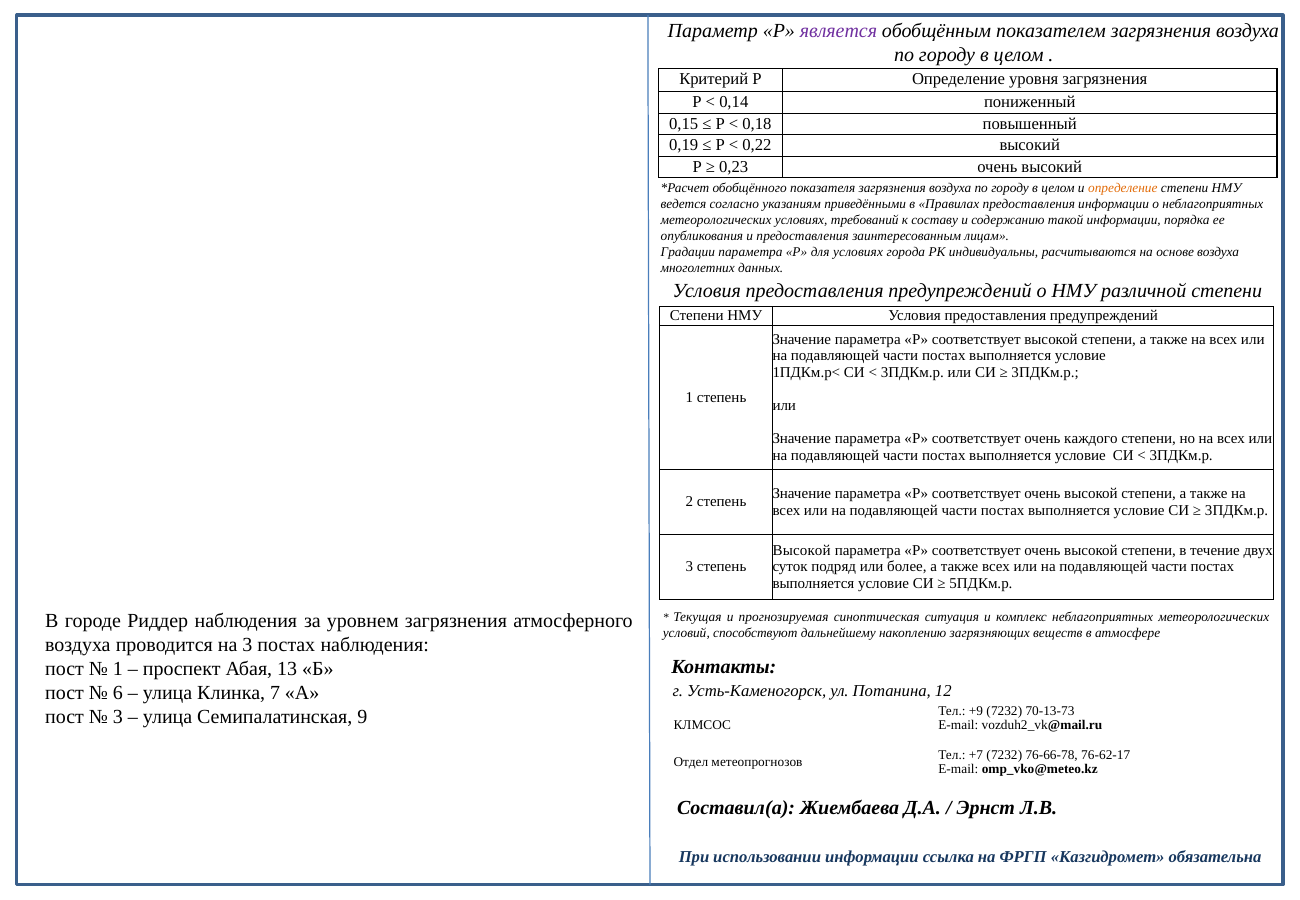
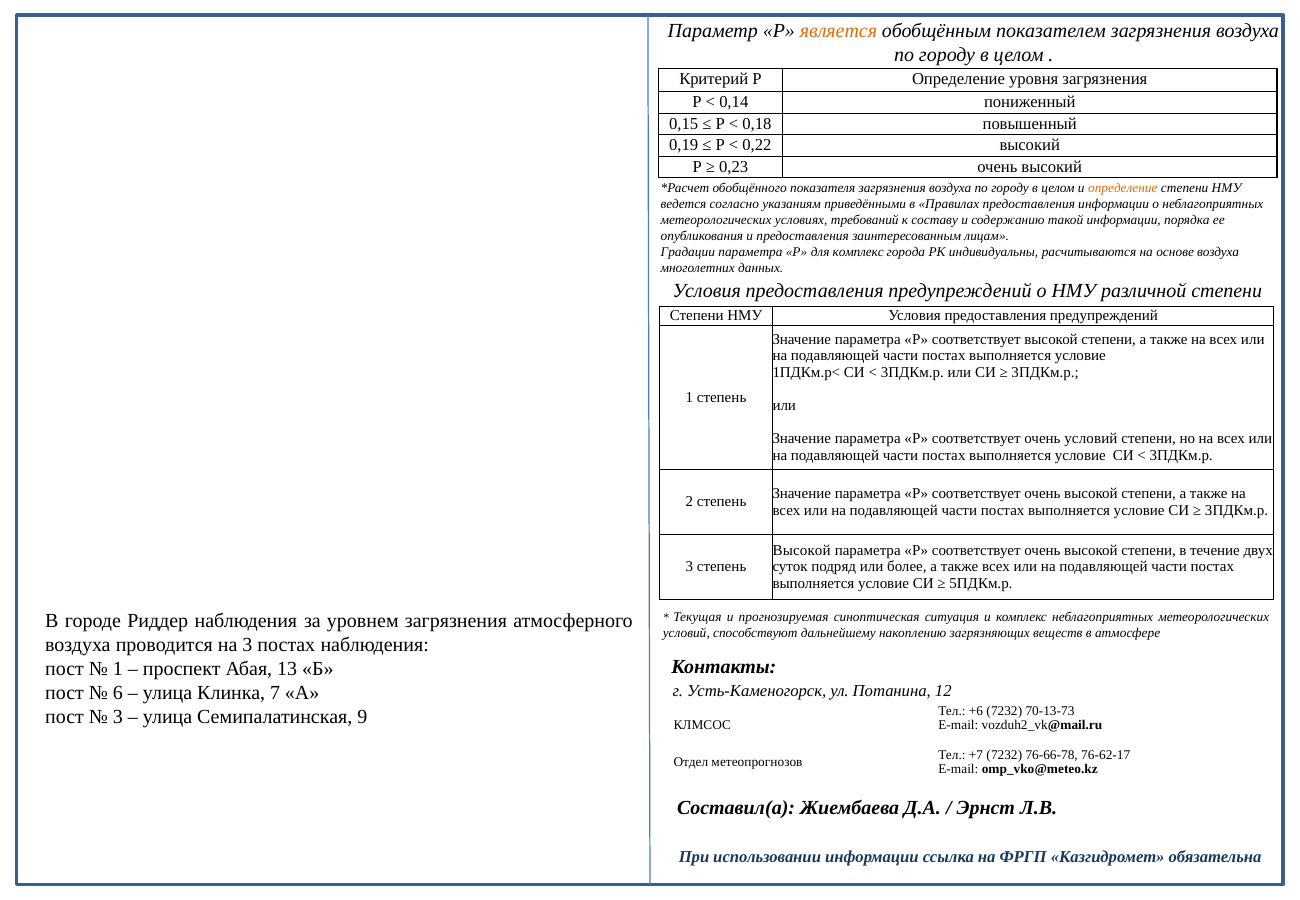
является colour: purple -> orange (838, 31)
для условиях: условиях -> комплекс (858, 252)
очень каждого: каждого -> условий (1091, 439)
+9: +9 -> +6 (976, 711)
